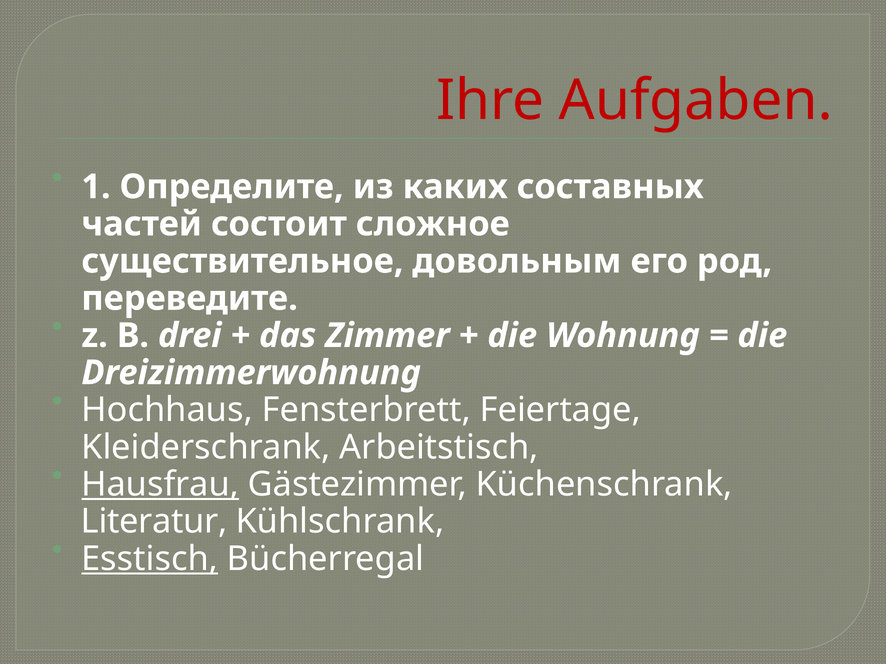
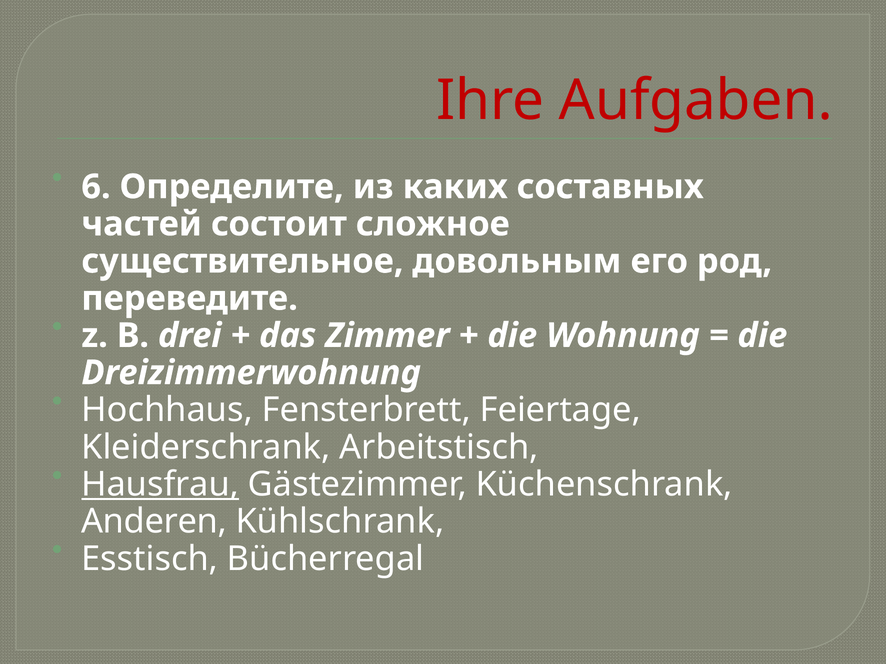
1: 1 -> 6 (96, 187)
Literatur: Literatur -> Anderen (154, 522)
Esstisch underline: present -> none (150, 559)
